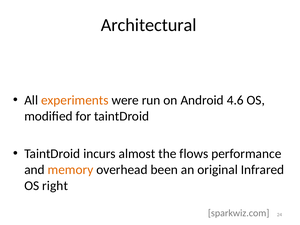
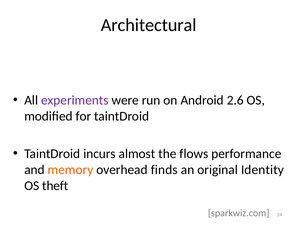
experiments colour: orange -> purple (75, 100)
4.6: 4.6 -> 2.6 (235, 100)
been: been -> finds (164, 170)
Infrared: Infrared -> Identity (262, 170)
right: right -> theft (55, 186)
